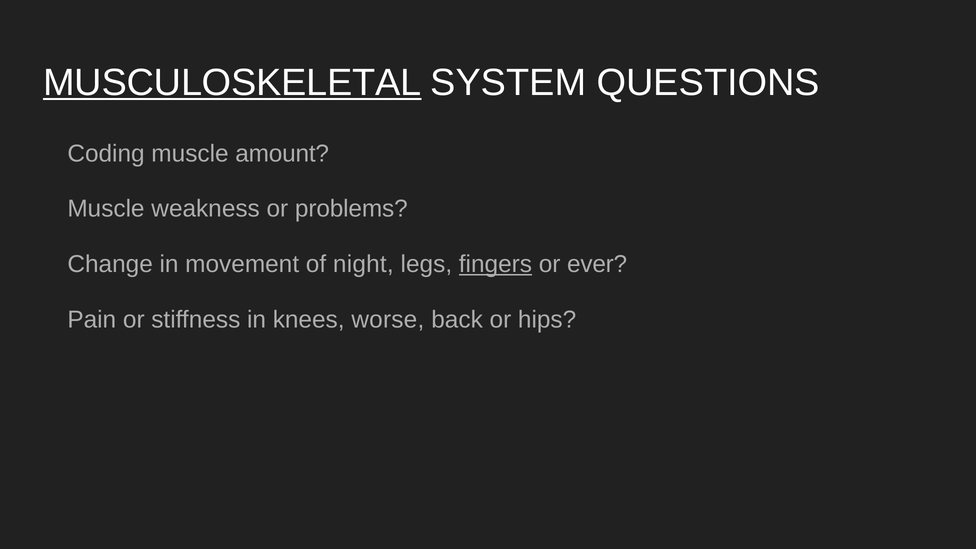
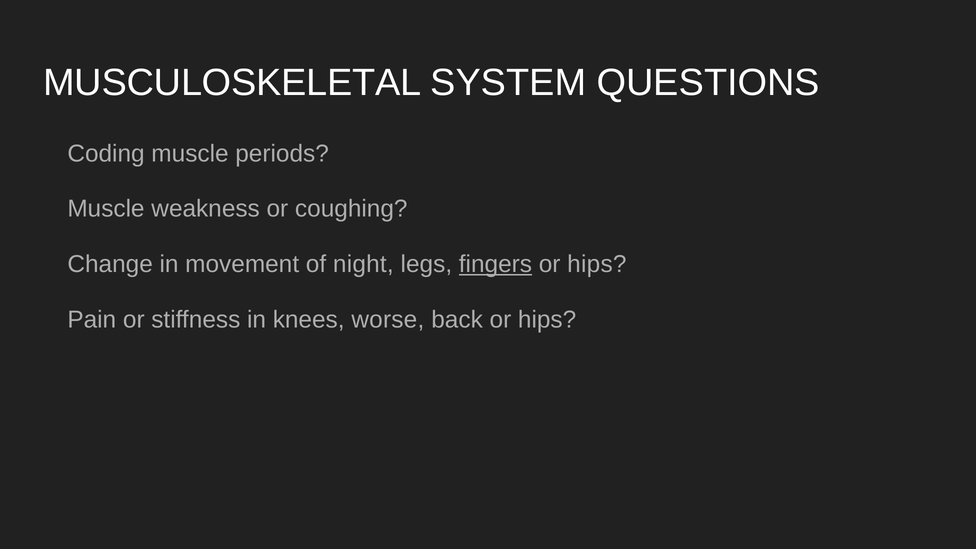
MUSCULOSKELETAL underline: present -> none (232, 83)
amount: amount -> periods (282, 153)
problems: problems -> coughing (351, 209)
ever: ever -> hips (597, 264)
